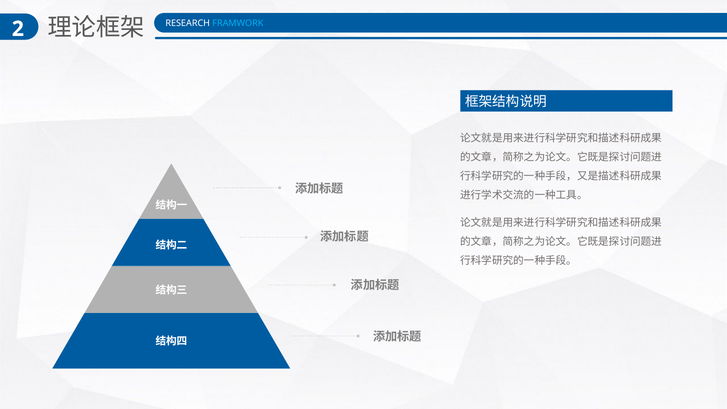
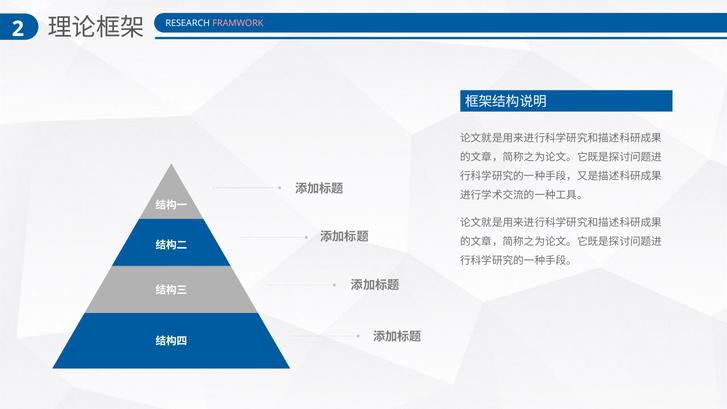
FRAMWORK colour: light blue -> pink (238, 23)
